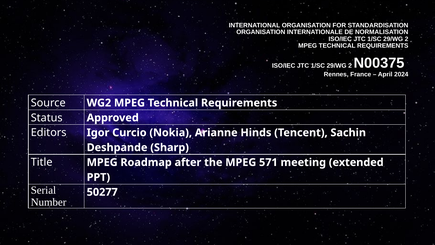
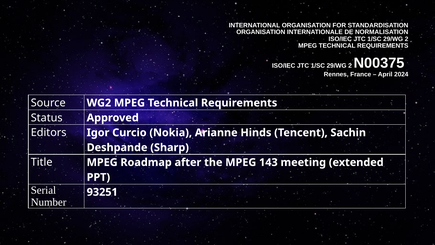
571: 571 -> 143 (268, 162)
50277: 50277 -> 93251 (102, 192)
